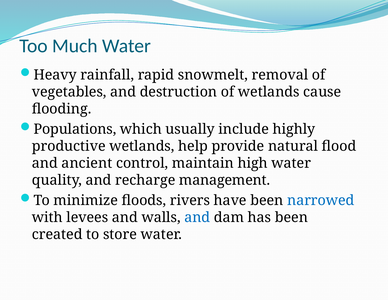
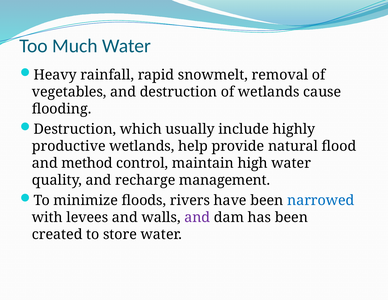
Populations: Populations -> Destruction (75, 129)
ancient: ancient -> method (87, 163)
and colour: blue -> purple (197, 217)
